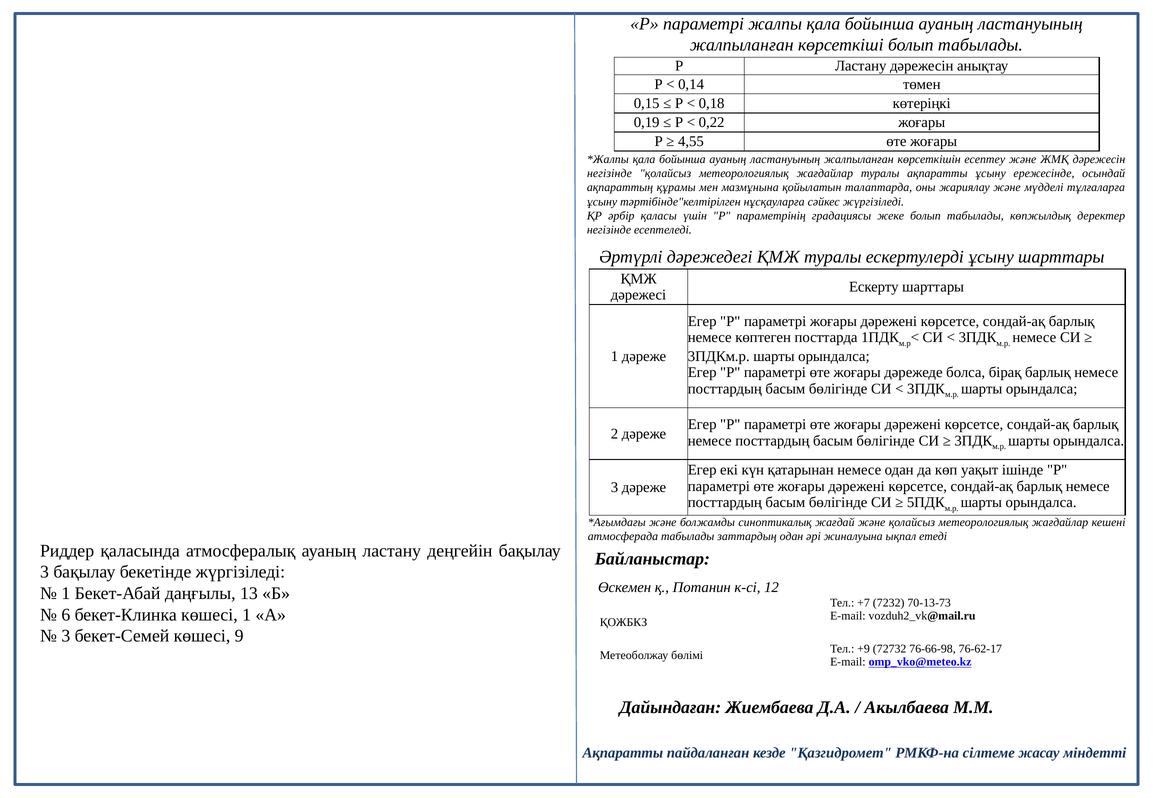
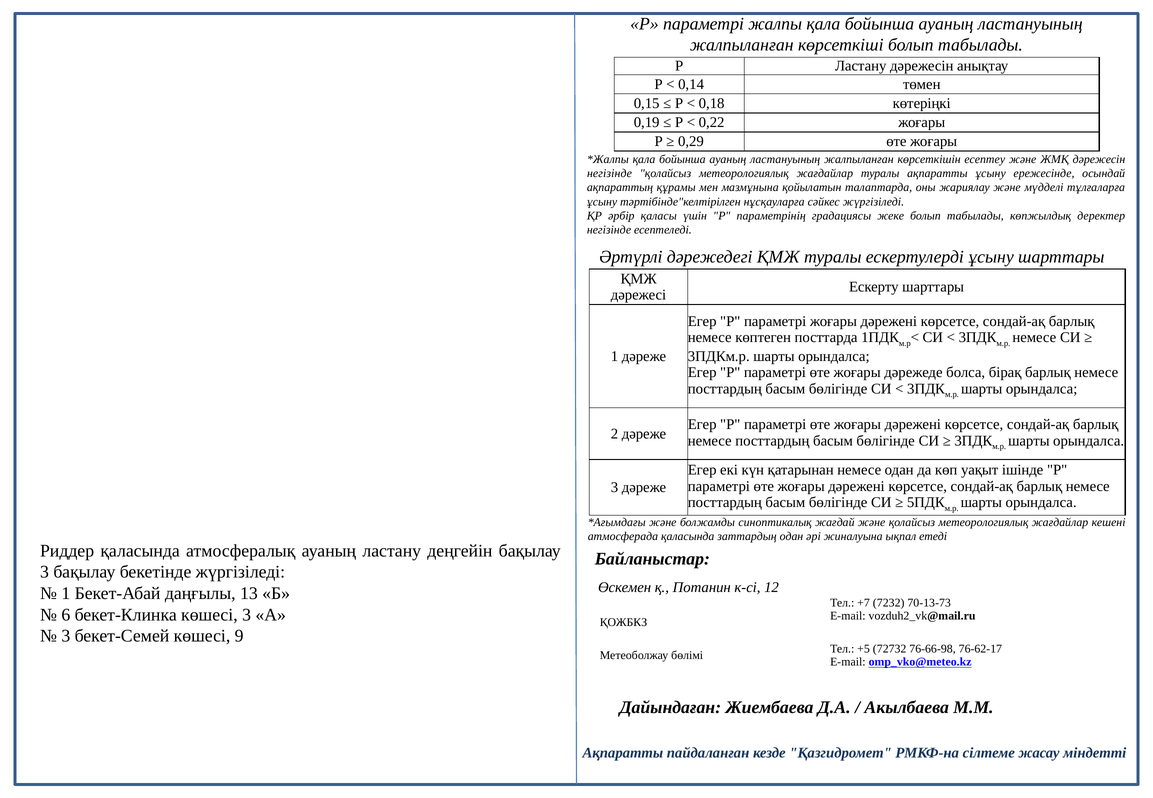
4,55: 4,55 -> 0,29 (691, 141)
атмосферада табылады: табылады -> қаласында (688, 537)
көшесі 1: 1 -> 3 (247, 615)
+9: +9 -> +5 (864, 649)
